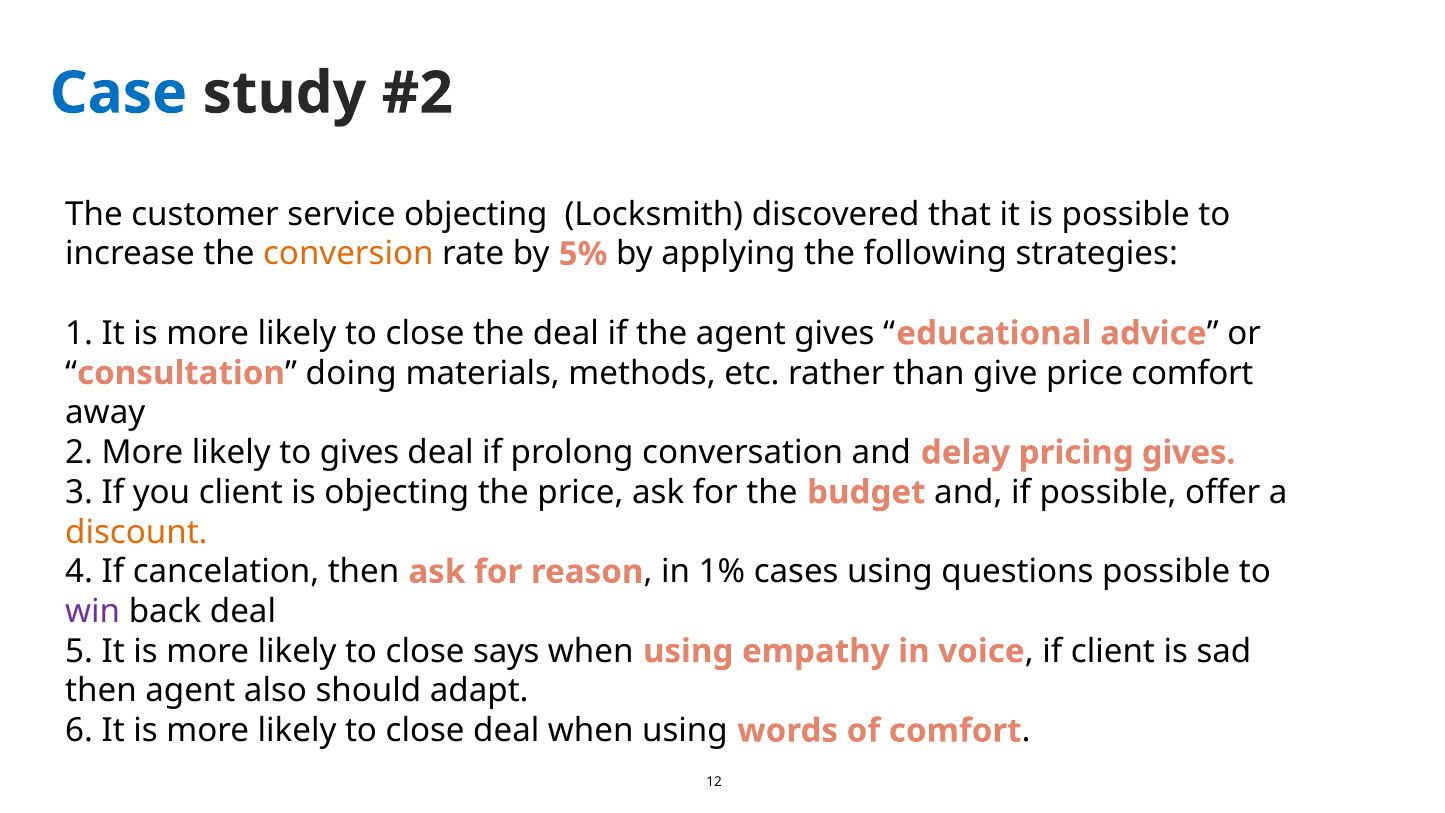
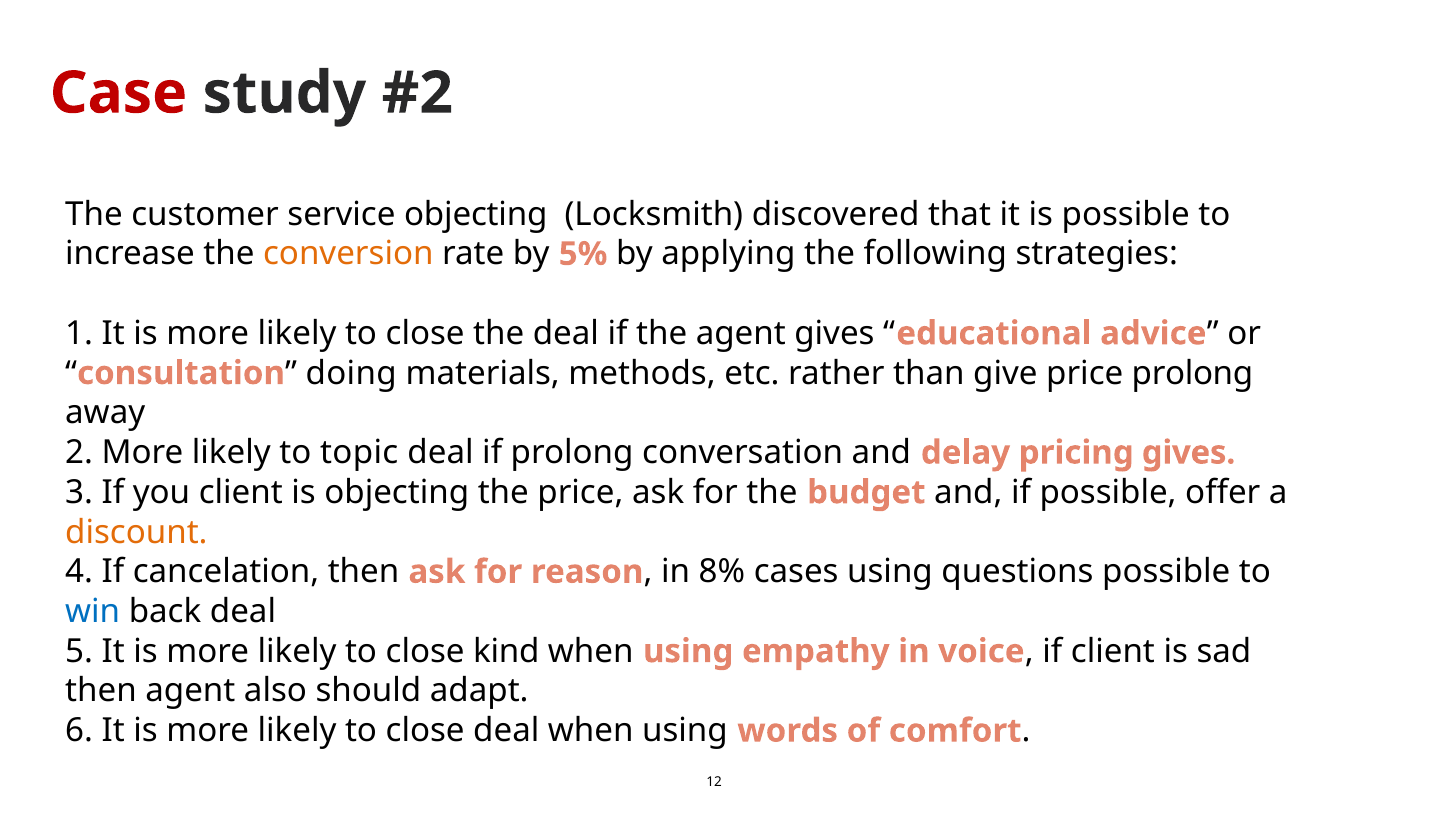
Case colour: blue -> red (119, 93)
price comfort: comfort -> prolong (1192, 373)
to gives: gives -> topic (359, 453)
1%: 1% -> 8% (722, 572)
win colour: purple -> blue (93, 611)
says: says -> kind (506, 651)
